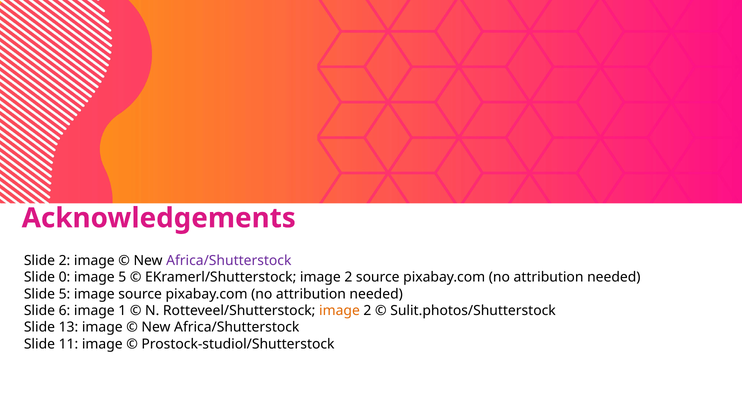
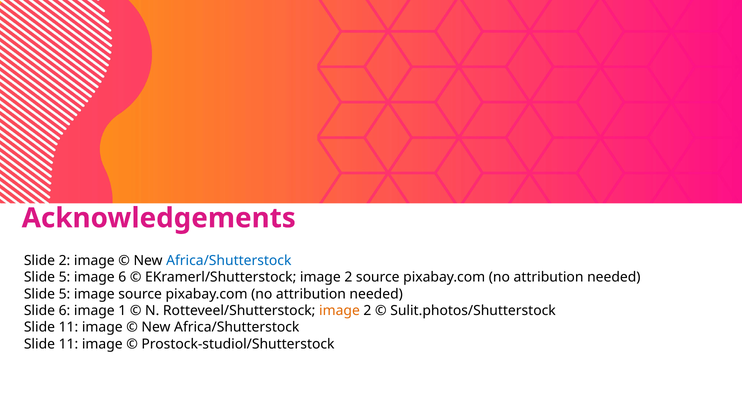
Africa/Shutterstock colour: purple -> blue (229, 261)
0: 0 -> 5 (64, 277)
image 5: 5 -> 6 (122, 277)
13: 13 -> 11 (68, 328)
